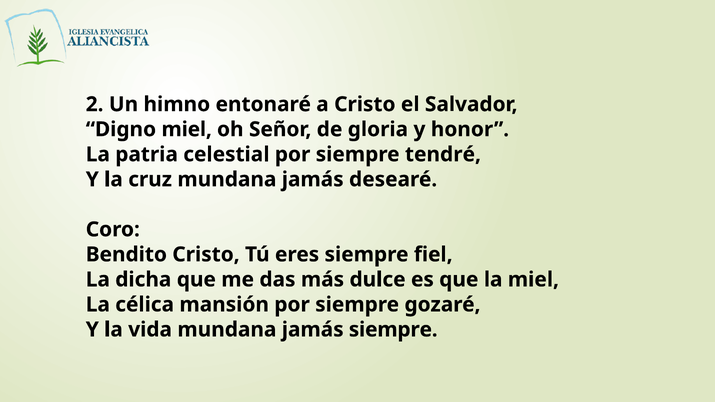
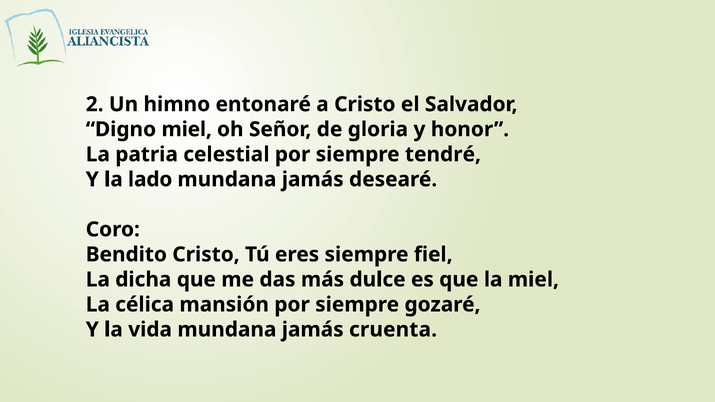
cruz: cruz -> lado (150, 179)
jamás siempre: siempre -> cruenta (393, 330)
